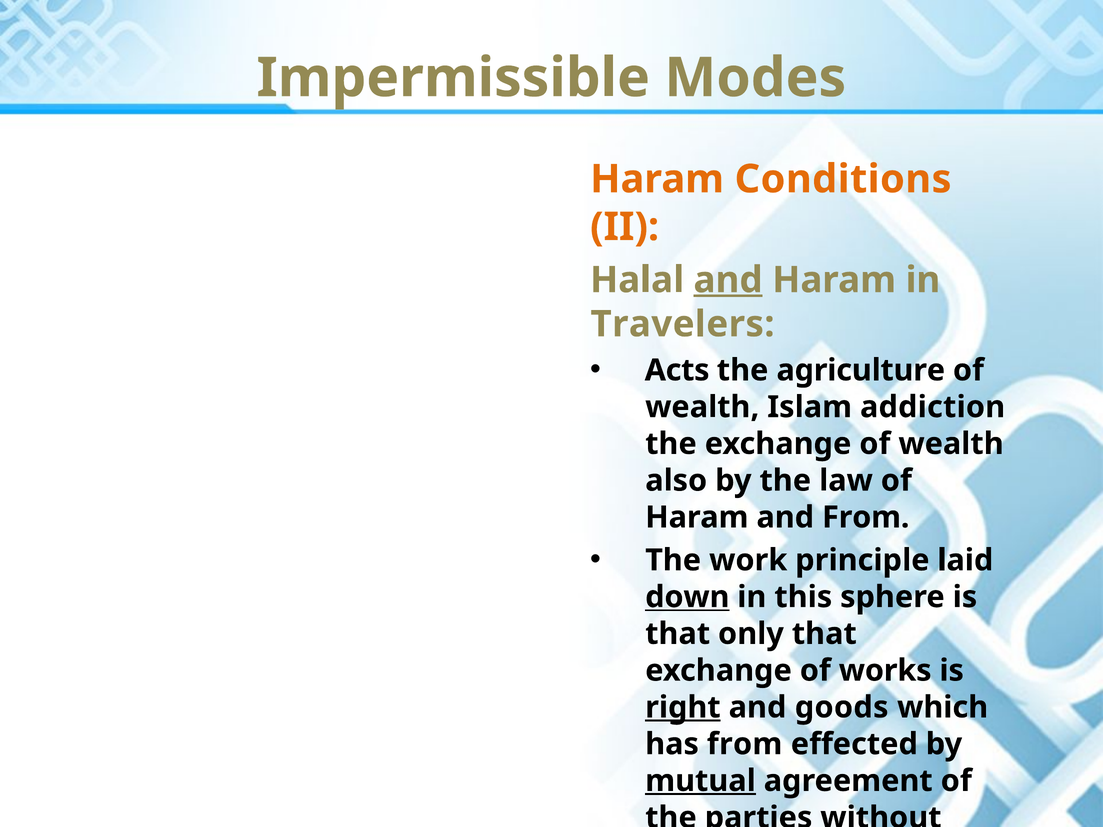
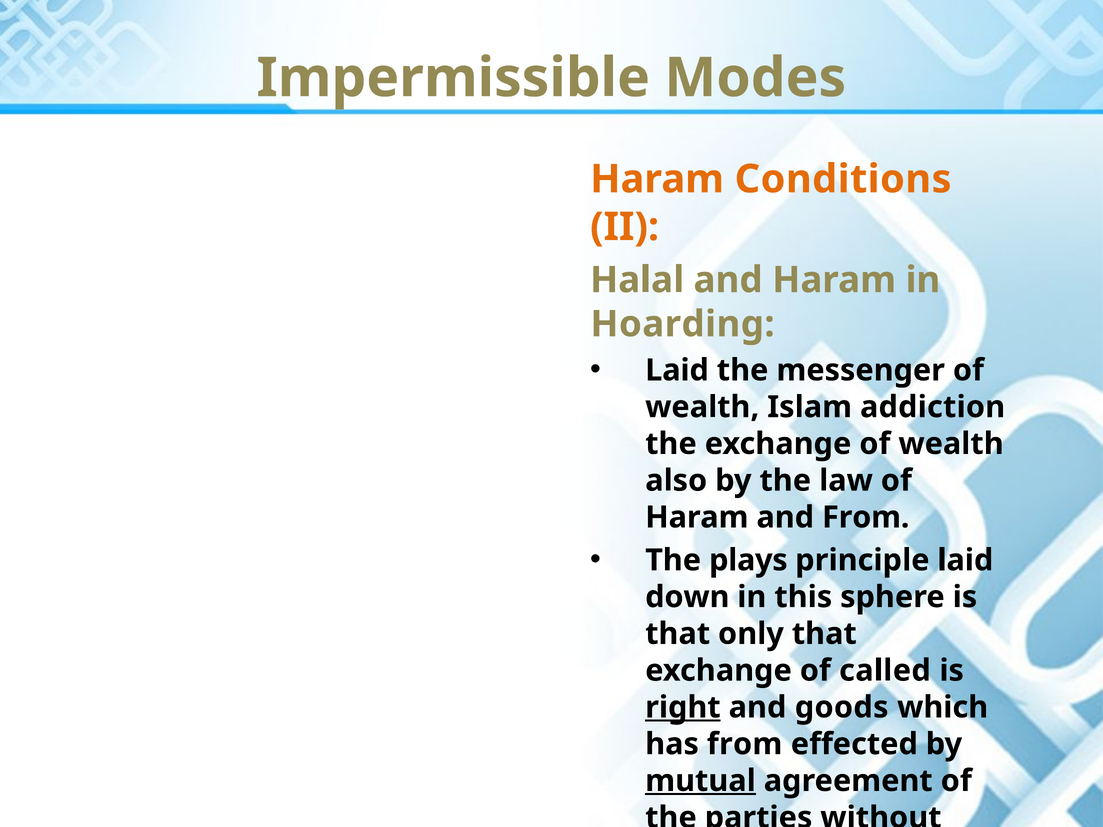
and underline: present -> none (728, 280)
Travelers: Travelers -> Hoarding (683, 324)
Acts: Acts -> Laid (677, 370)
agriculture: agriculture -> messenger (861, 370)
work: work -> plays (748, 560)
down underline: present -> none (687, 597)
works: works -> called (885, 671)
